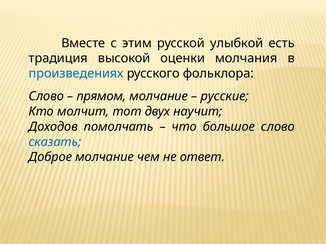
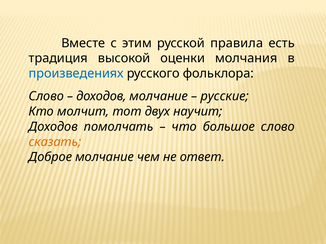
улыбкой: улыбкой -> правила (237, 43)
прямом: прямом -> доходов (101, 96)
сказать colour: blue -> orange (55, 142)
